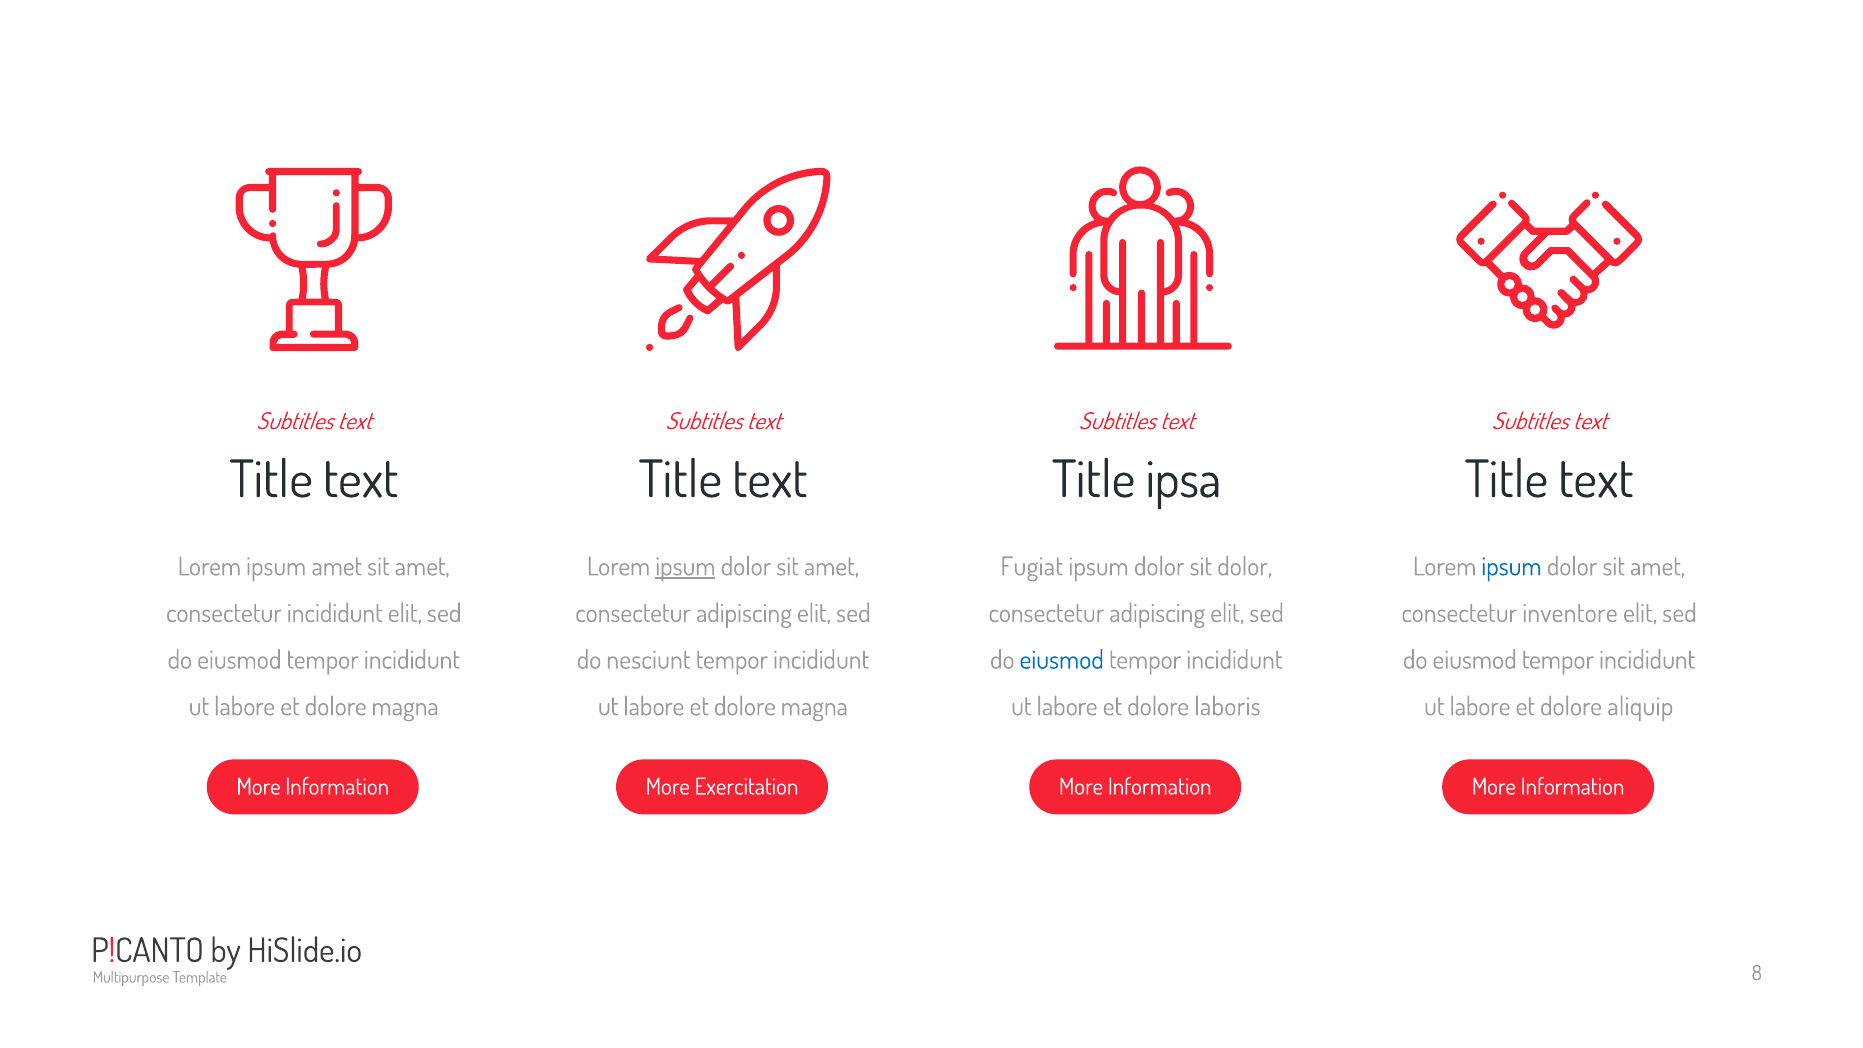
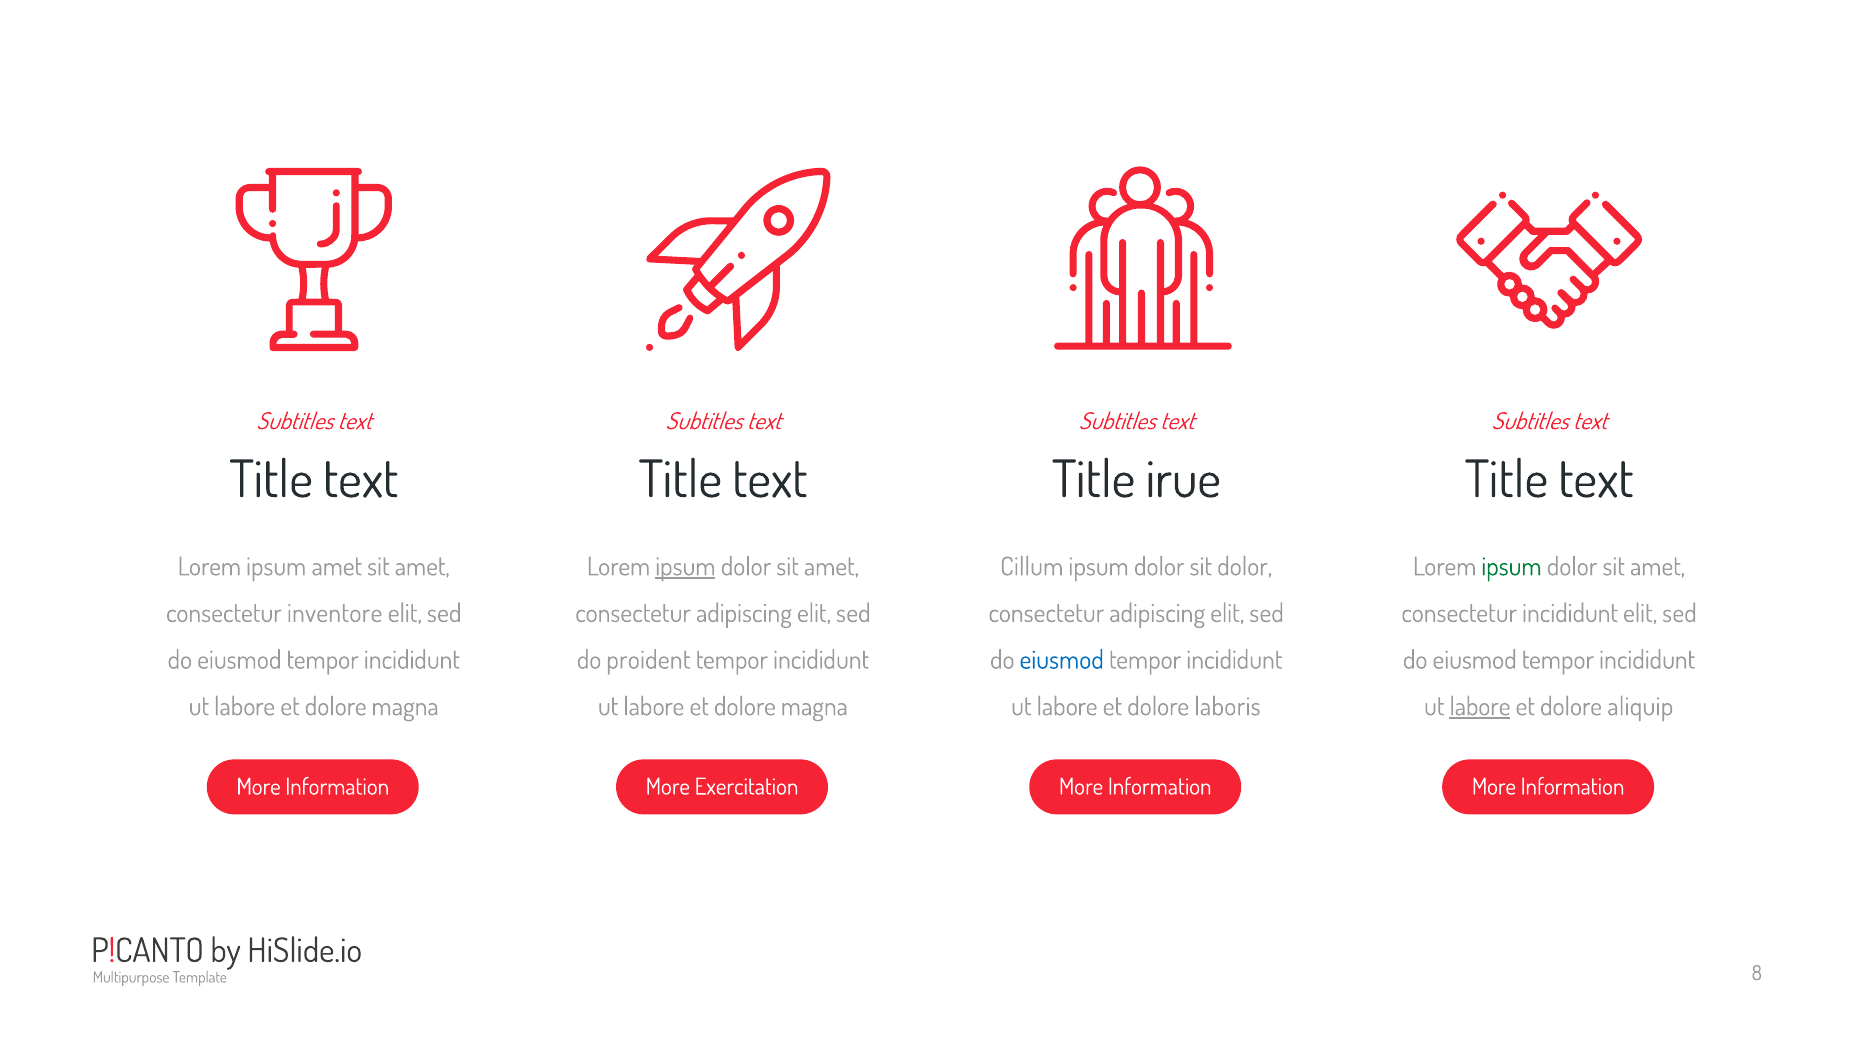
ipsa: ipsa -> irue (1183, 480)
Fugiat: Fugiat -> Cillum (1032, 567)
ipsum colour: blue -> green (1511, 567)
consectetur incididunt: incididunt -> inventore (335, 614)
consectetur inventore: inventore -> incididunt (1570, 614)
nesciunt: nesciunt -> proident (648, 660)
labore underline: none -> present (1480, 707)
